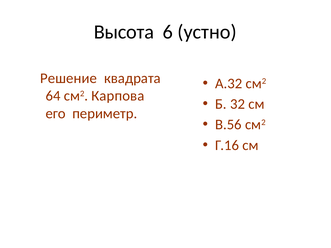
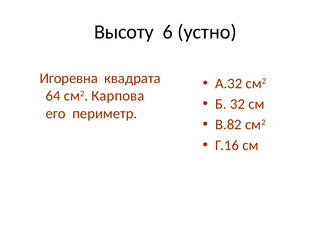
Высота: Высота -> Высоту (124, 32)
Решение: Решение -> Игоревна (69, 78)
В.56: В.56 -> В.82 (228, 125)
